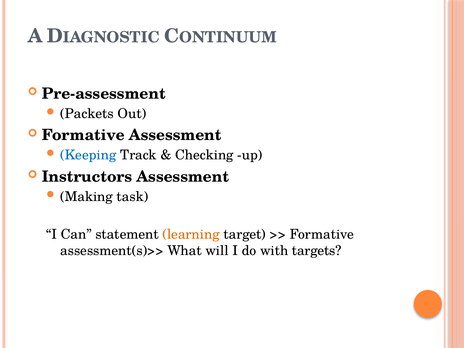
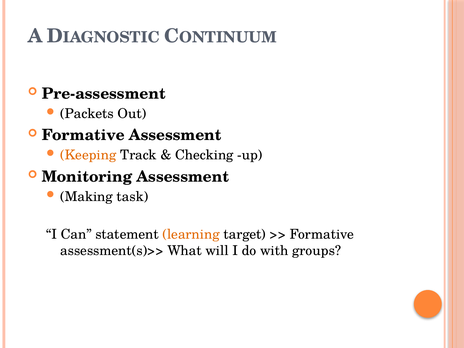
Keeping colour: blue -> orange (88, 155)
Instructors: Instructors -> Monitoring (87, 177)
targets: targets -> groups (317, 251)
